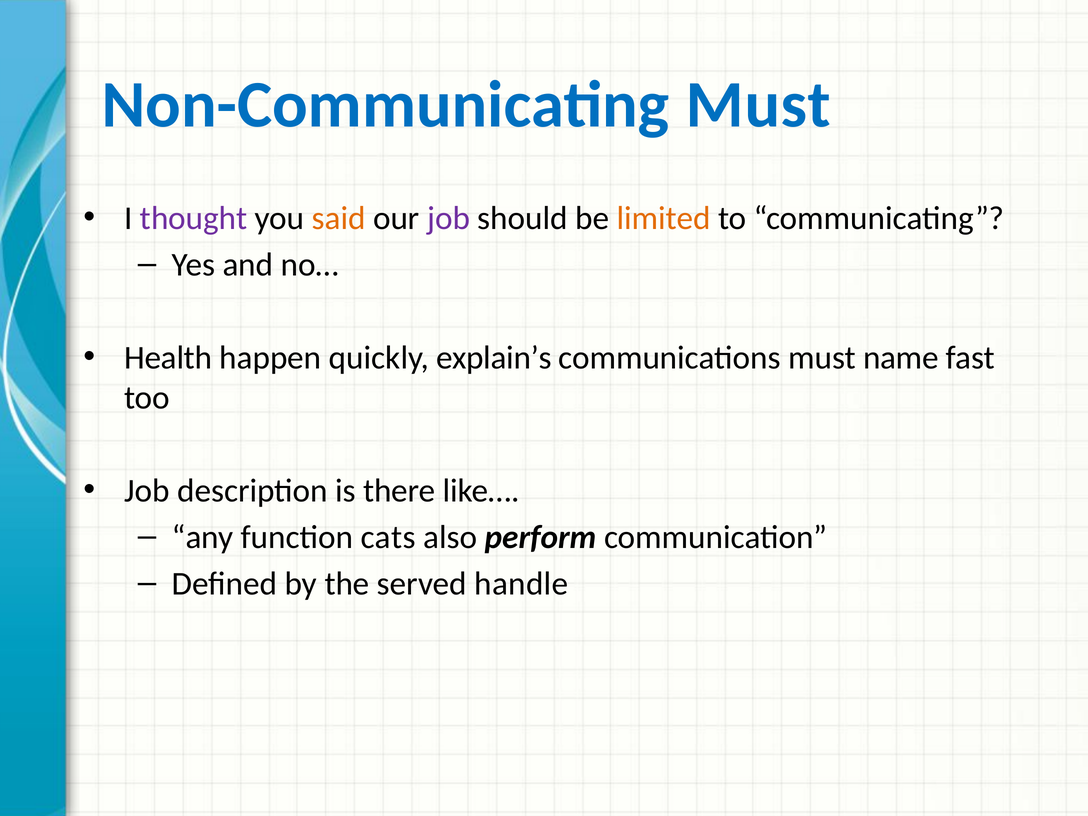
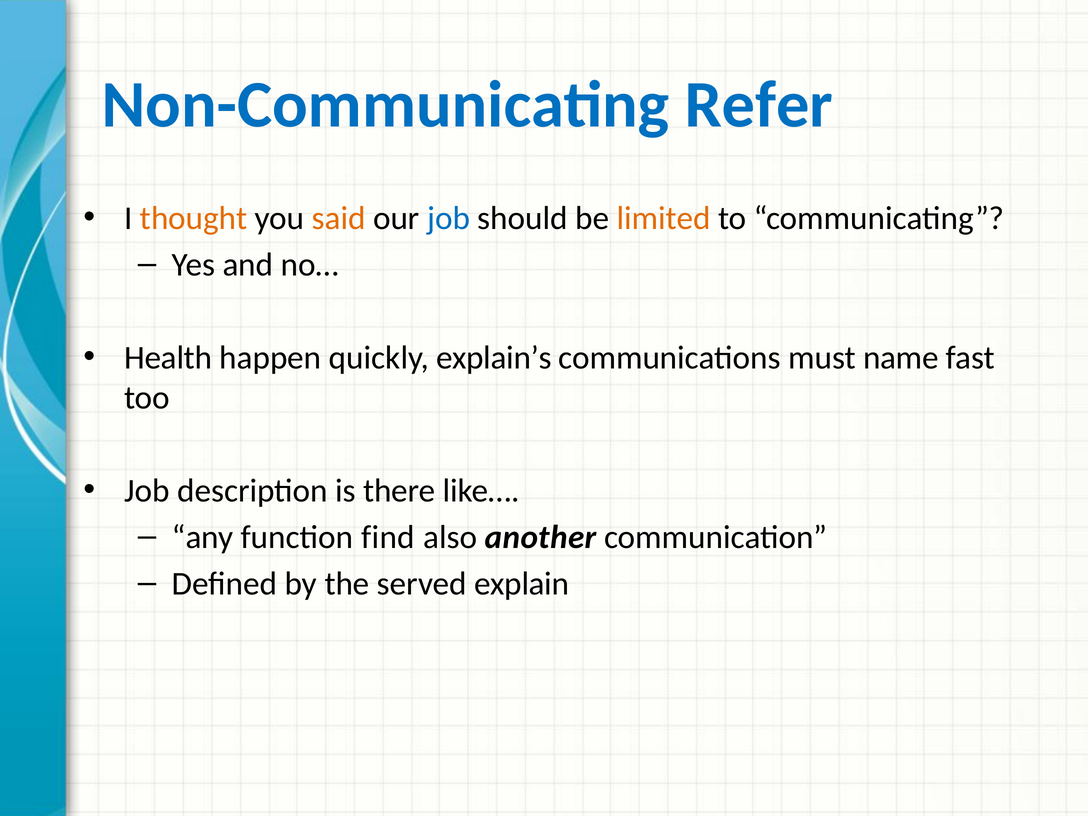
Non-Communicating Must: Must -> Refer (759, 105)
thought colour: purple -> orange (194, 218)
job colour: purple -> blue (449, 218)
cats: cats -> find (388, 537)
perform: perform -> another (541, 537)
handle: handle -> explain (522, 584)
